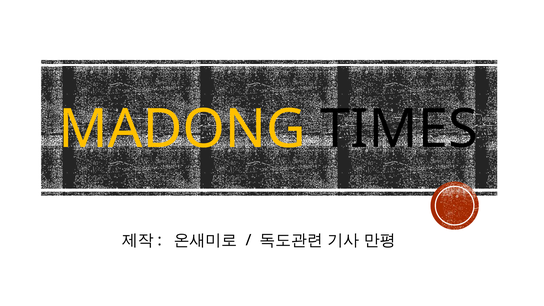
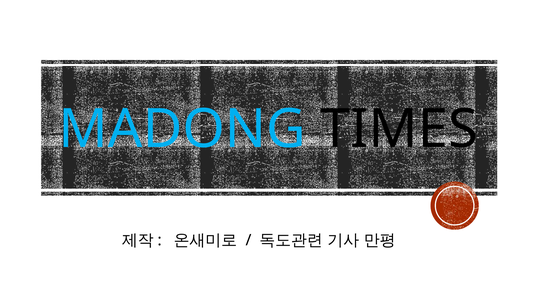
MADONG colour: yellow -> light blue (182, 129)
